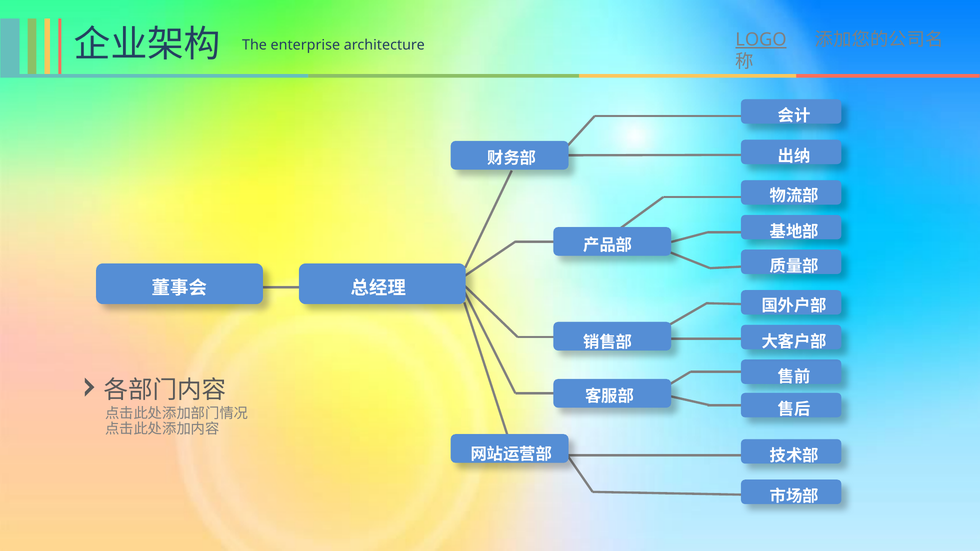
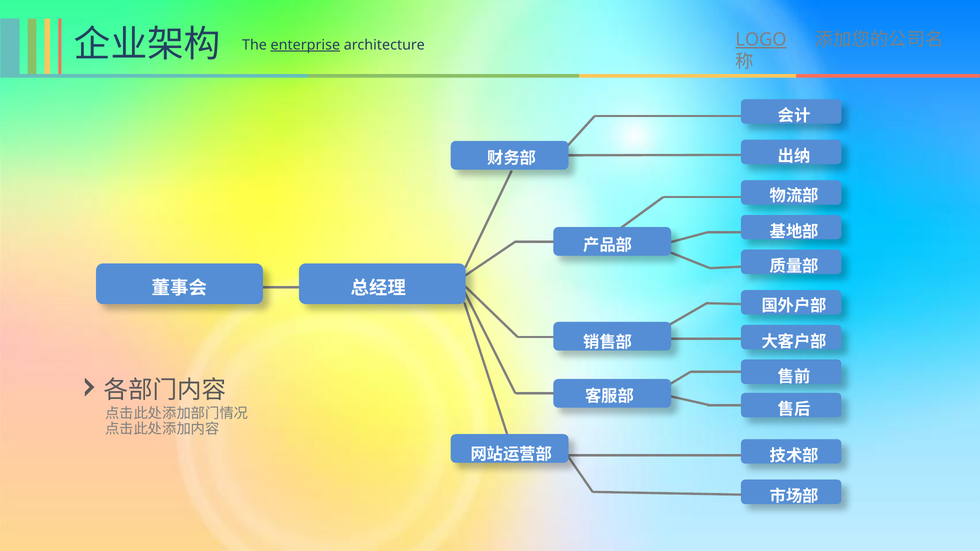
enterprise underline: none -> present (305, 45)
